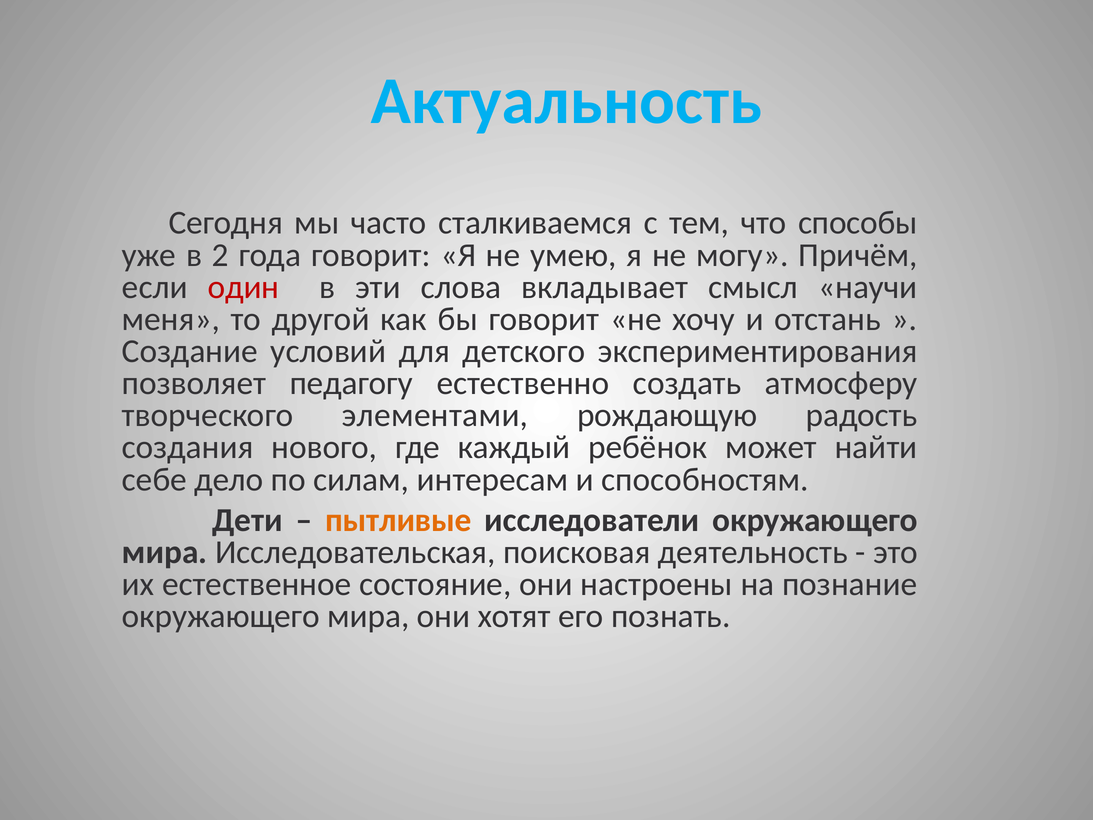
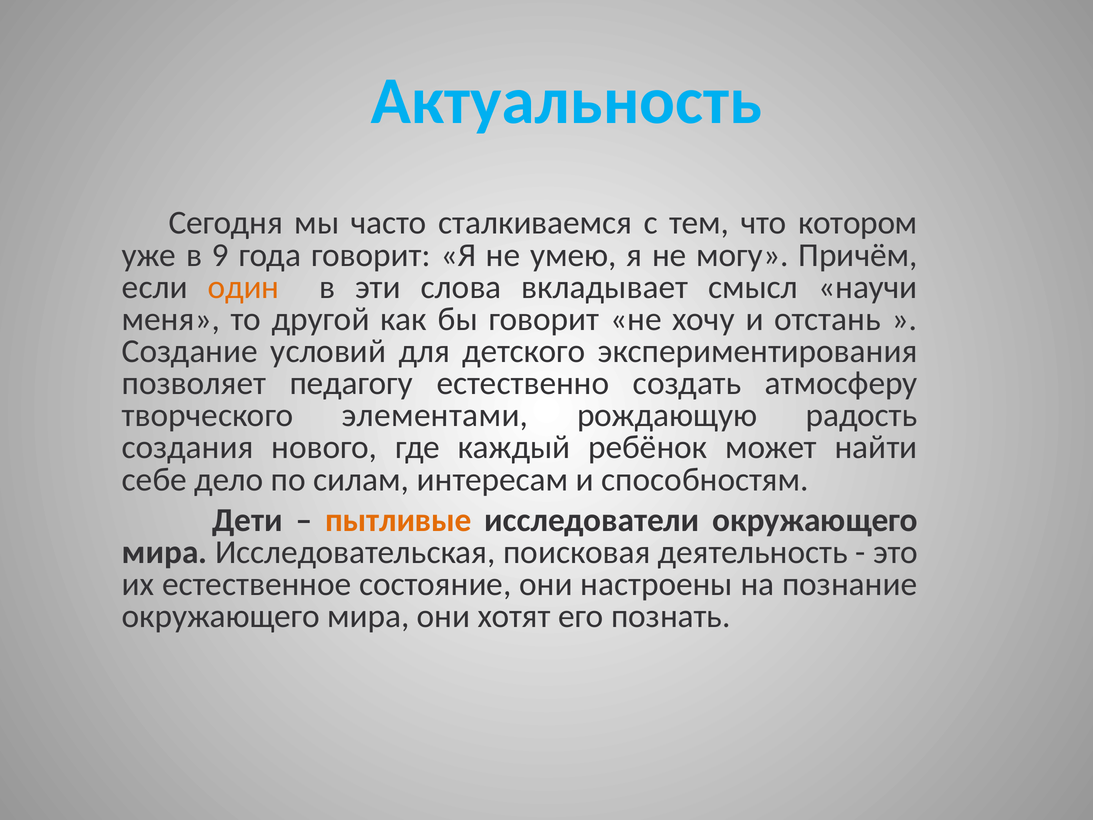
способы: способы -> котором (858, 223)
2: 2 -> 9 (220, 255)
один colour: red -> orange (243, 287)
